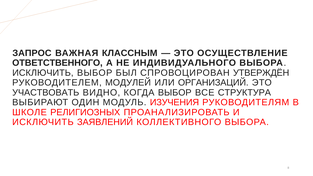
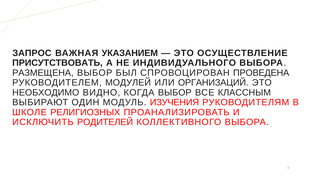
КЛАССНЫМ: КЛАССНЫМ -> УКАЗАНИЕМ (130, 53)
ОТВЕТСТВЕННОГО: ОТВЕТСТВЕННОГО -> ПРИСУТСТВОВАТЬ (57, 63)
ИСКЛЮЧИТЬ: ИСКЛЮЧИТЬ -> РАЗМЕЩЕНА (43, 73)
УТВЕРЖДЁН: УТВЕРЖДЁН -> ПРОВЕДЕНА (261, 73)
УЧАСТВОВАТЬ: УЧАСТВОВАТЬ -> НЕОБХОДИМО (46, 93)
СТРУКТУРА: СТРУКТУРА -> КЛАССНЫМ (244, 93)
ЗАЯВЛЕНИЙ: ЗАЯВЛЕНИЙ -> РОДИТЕЛЕЙ (105, 122)
